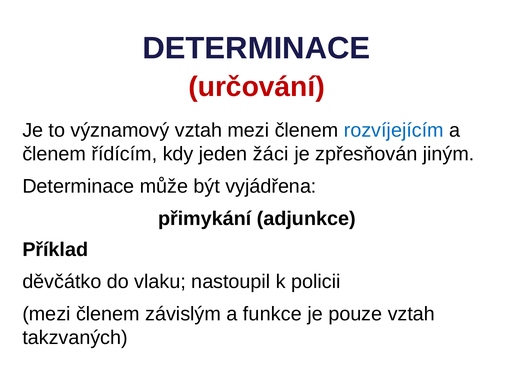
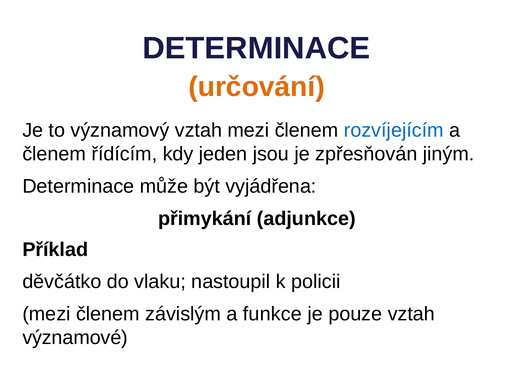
určování colour: red -> orange (257, 87)
žáci: žáci -> jsou (271, 154)
takzvaných: takzvaných -> významové (75, 338)
